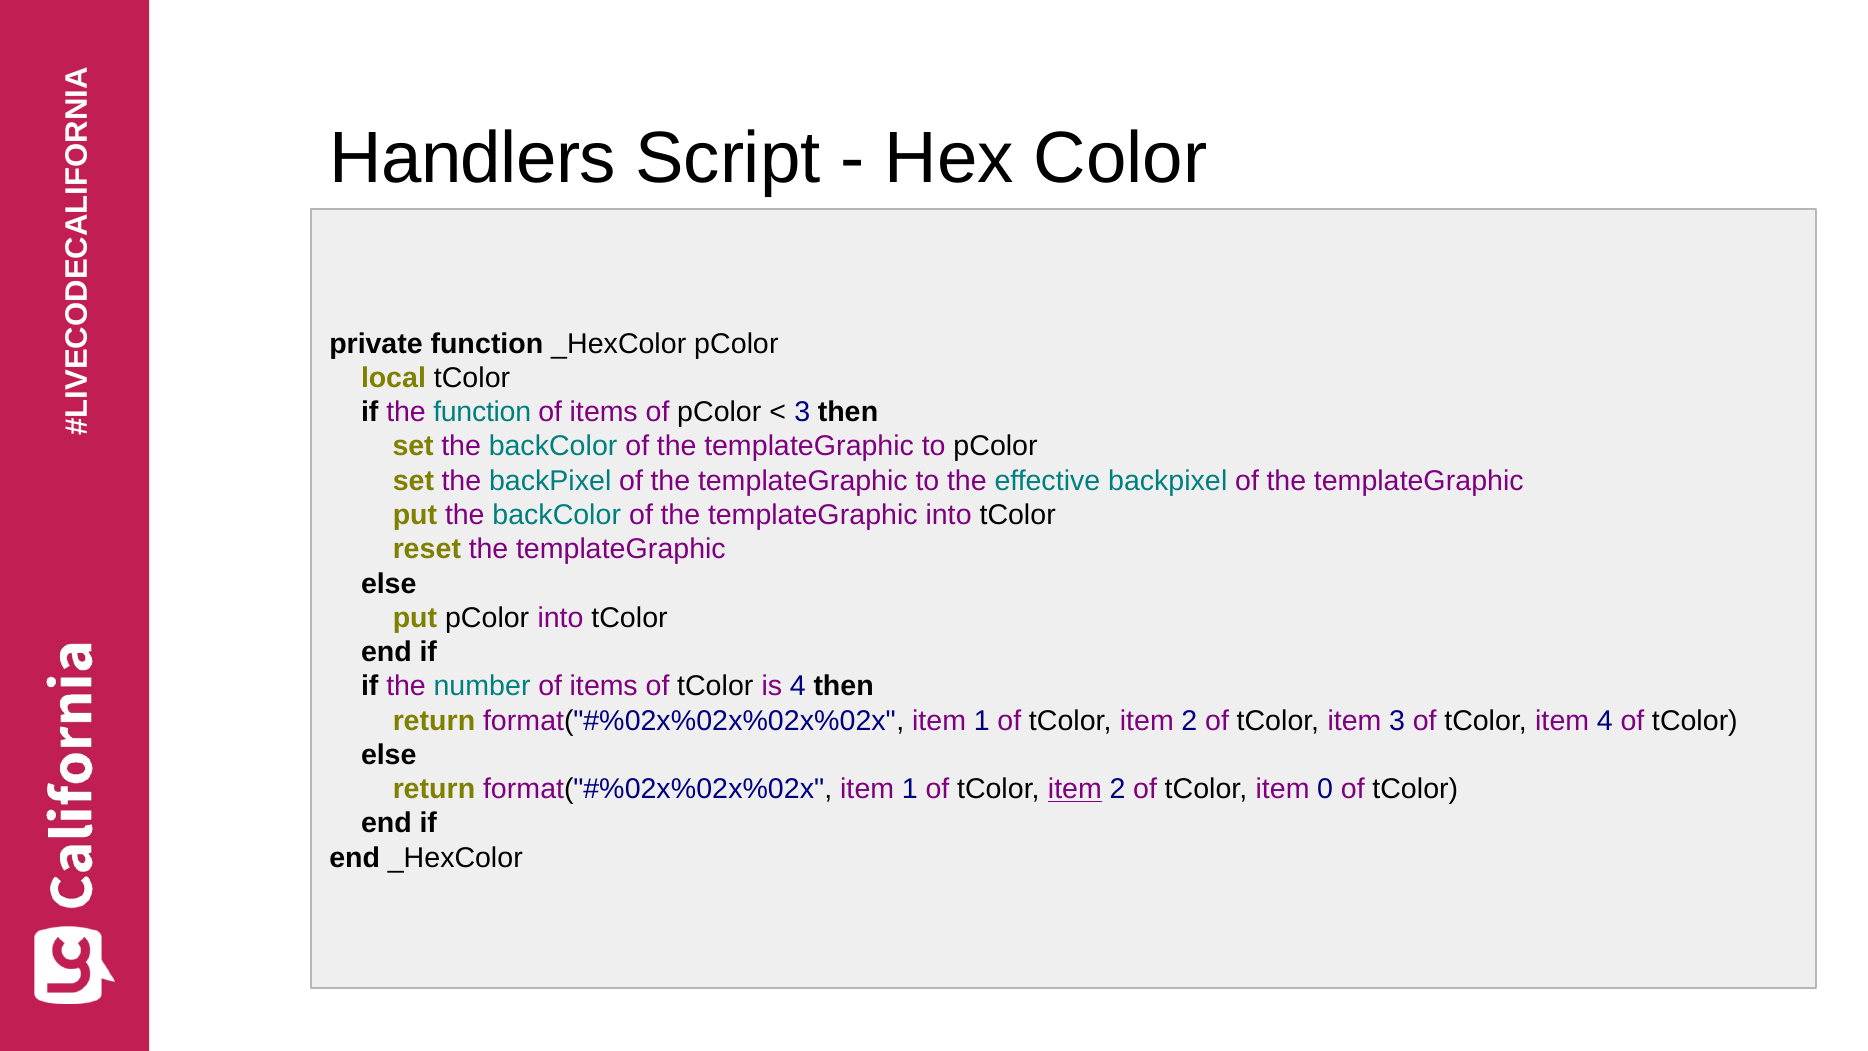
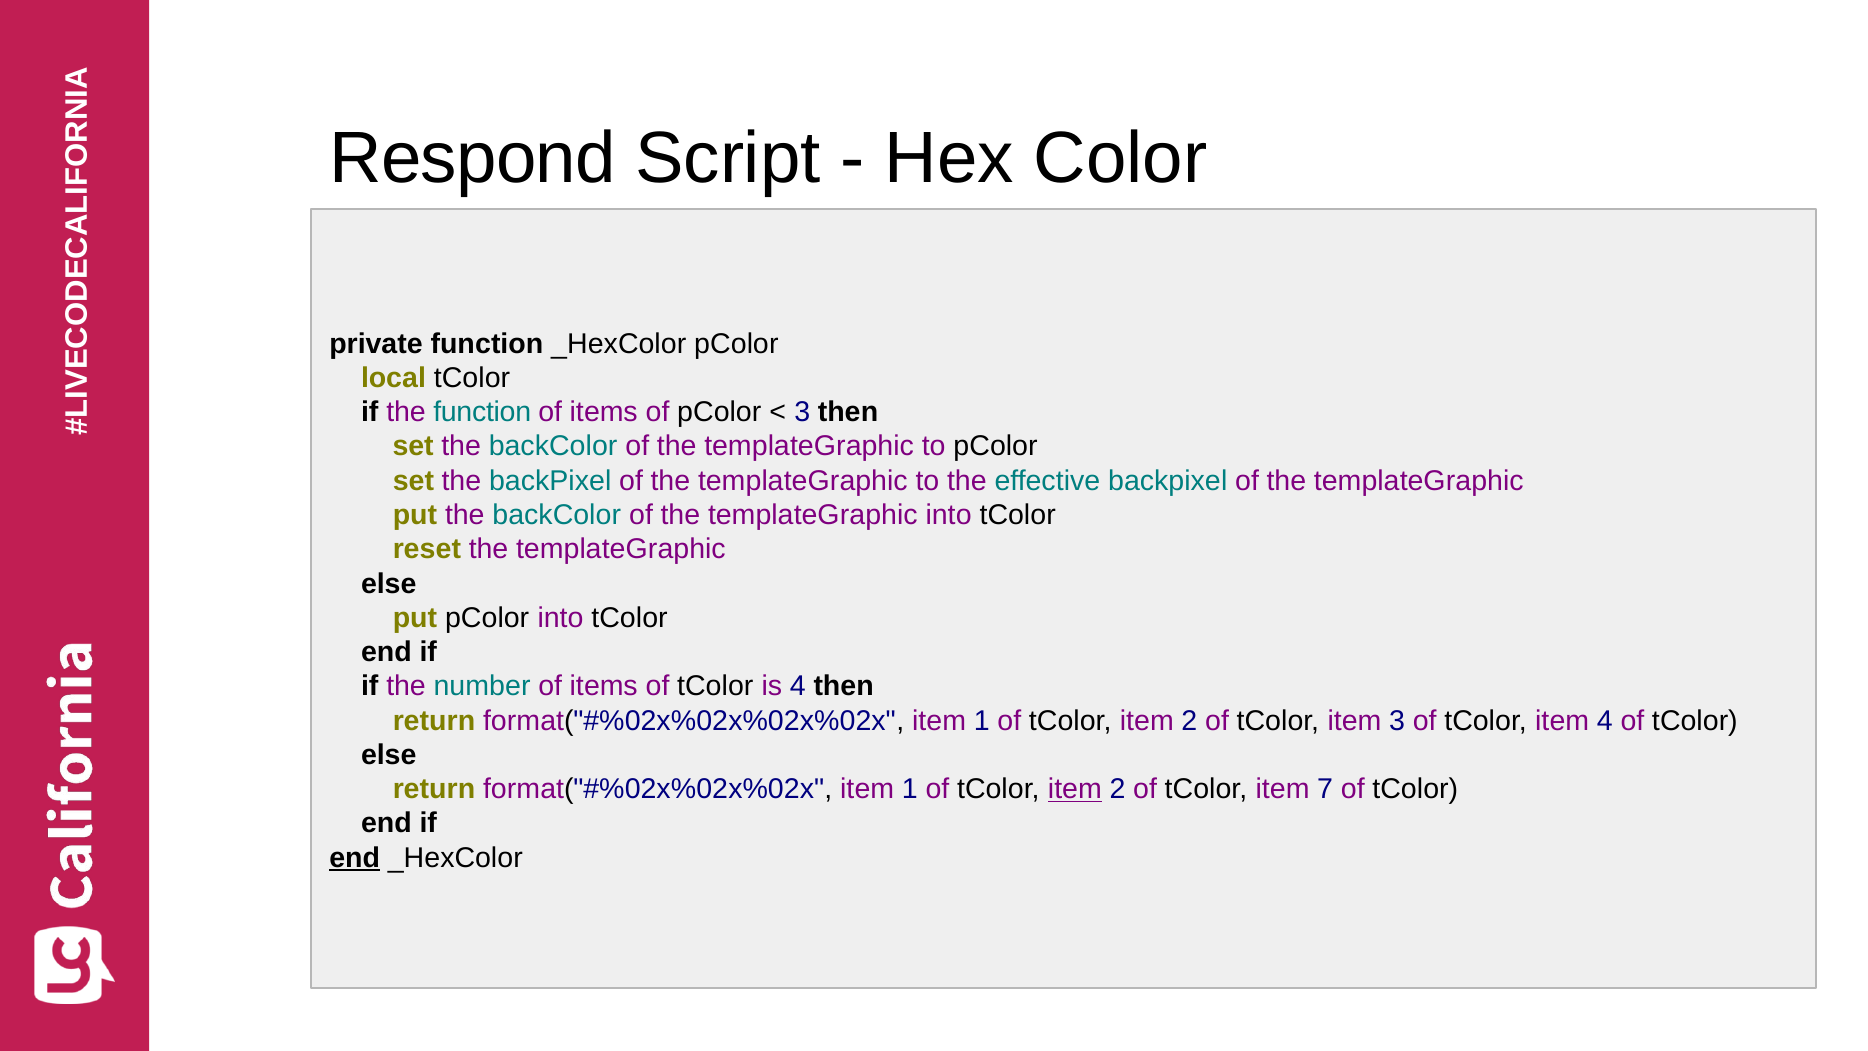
Handlers: Handlers -> Respond (473, 158)
0: 0 -> 7 (1325, 789)
end underline: none -> present (355, 858)
